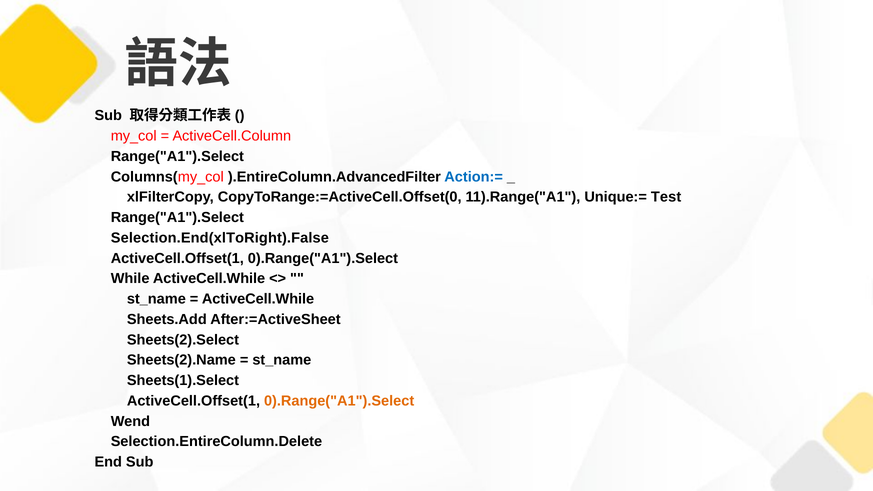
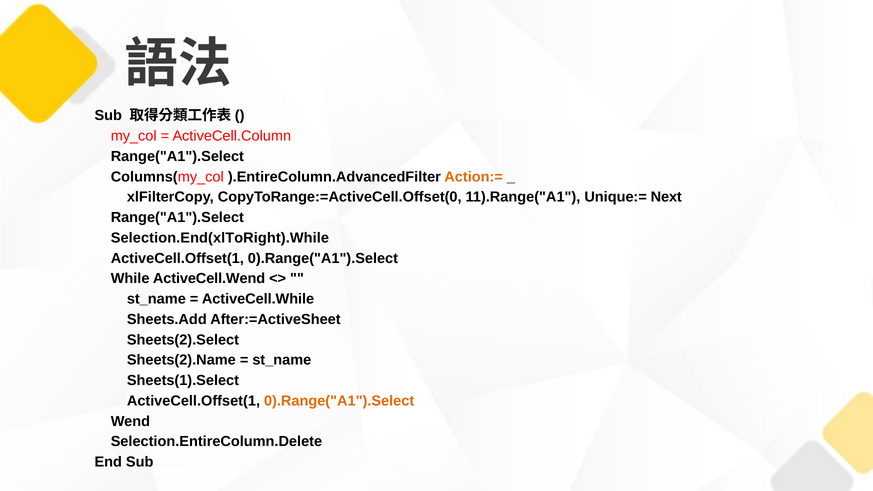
Action:= colour: blue -> orange (474, 177)
Test: Test -> Next (666, 197)
Selection.End(xlToRight).False: Selection.End(xlToRight).False -> Selection.End(xlToRight).While (220, 238)
While ActiveCell.While: ActiveCell.While -> ActiveCell.Wend (209, 279)
